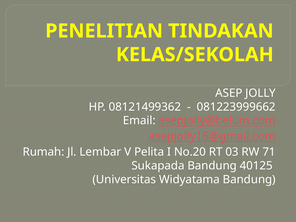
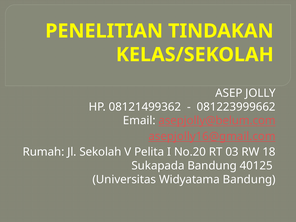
Lembar: Lembar -> Sekolah (100, 152)
71: 71 -> 18 (269, 152)
